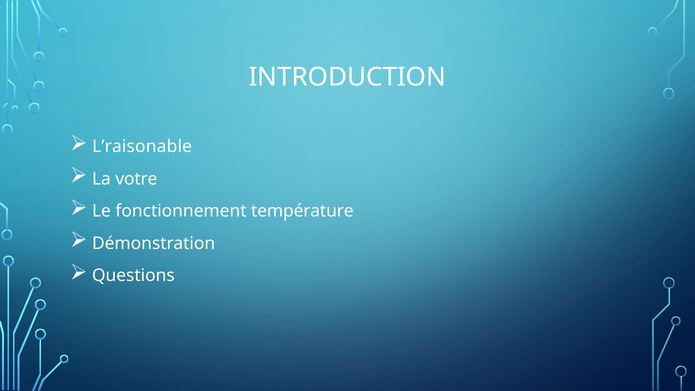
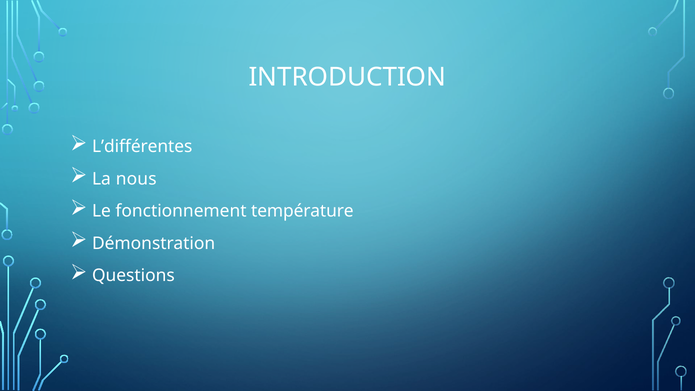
L’raisonable: L’raisonable -> L’différentes (142, 147)
votre: votre -> nous (136, 179)
